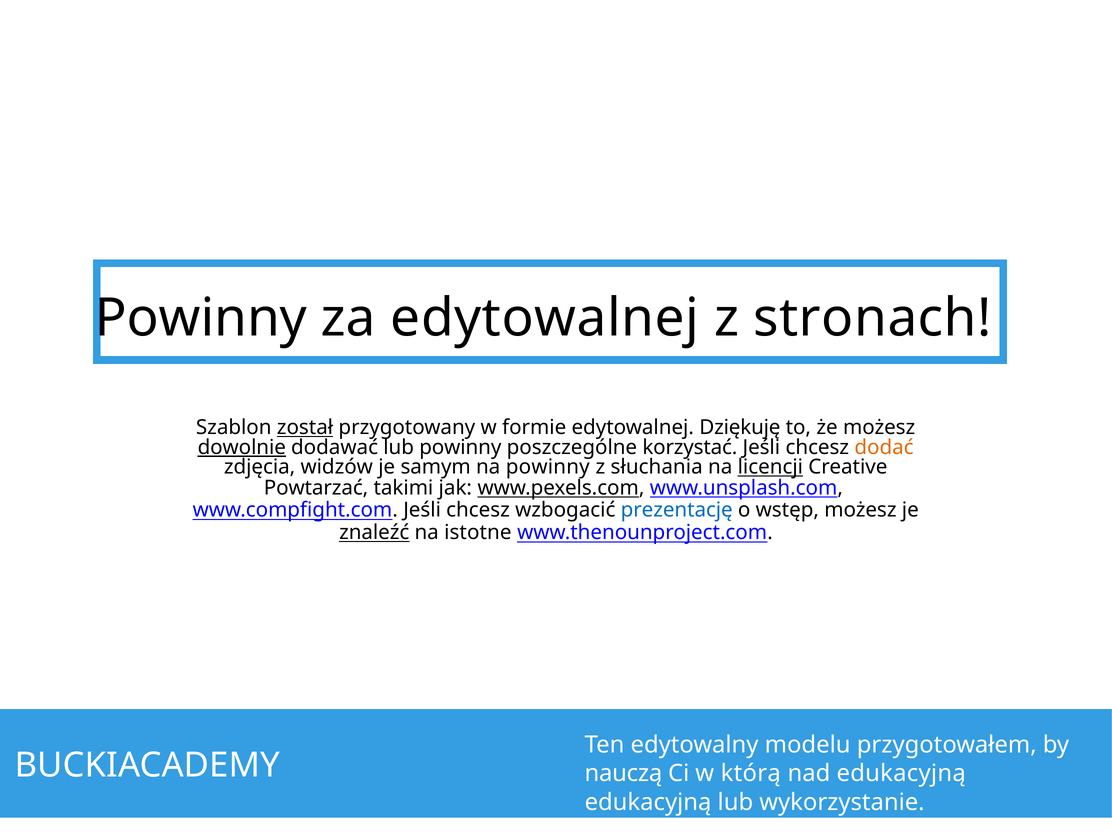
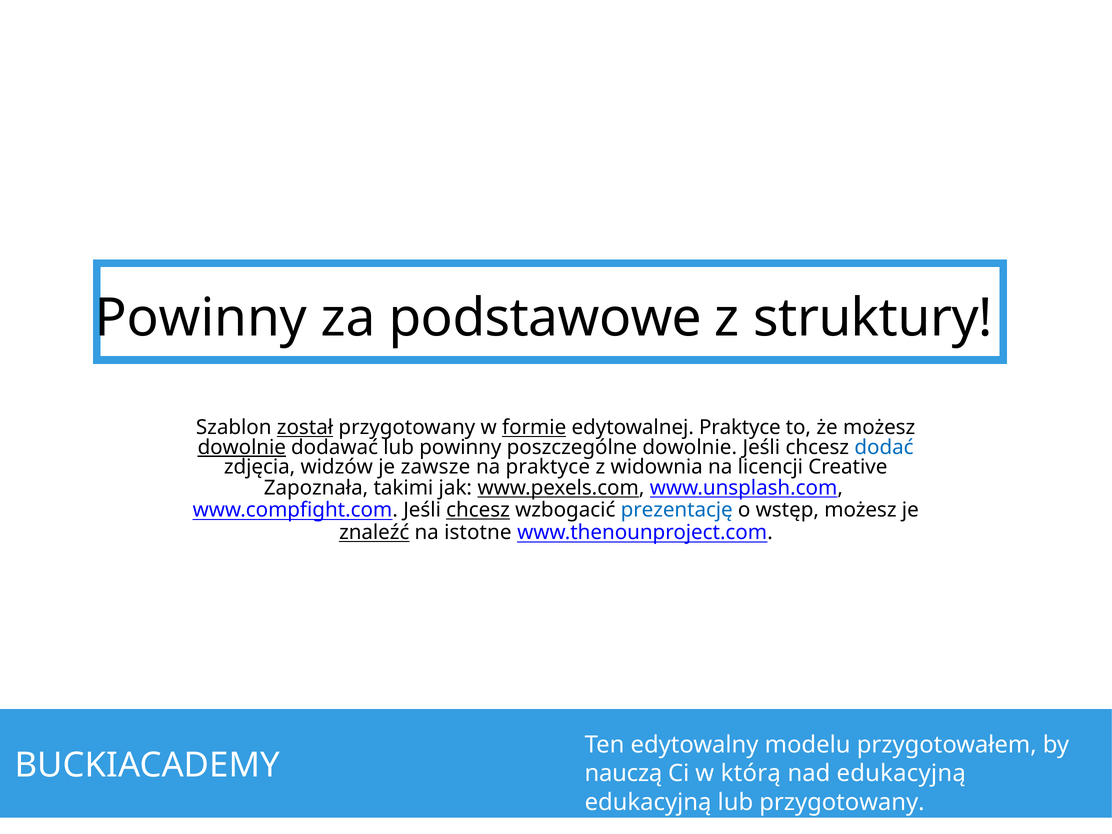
za edytowalnej: edytowalnej -> podstawowe (545, 318)
stronach: stronach -> struktury (873, 318)
formie underline: none -> present (534, 428)
edytowalnej Dziękuję: Dziękuję -> Praktyce (740, 428)
poszczególne korzystać: korzystać -> dowolnie (690, 447)
dodać colour: orange -> blue (884, 447)
samym: samym -> zawsze (436, 467)
na powinny: powinny -> praktyce (548, 467)
słuchania: słuchania -> widownia (657, 467)
licencji underline: present -> none (770, 467)
Powtarzać: Powtarzać -> Zapoznała (316, 488)
chcesz underline: none -> present (478, 510)
lub wykorzystanie: wykorzystanie -> przygotowany (842, 802)
